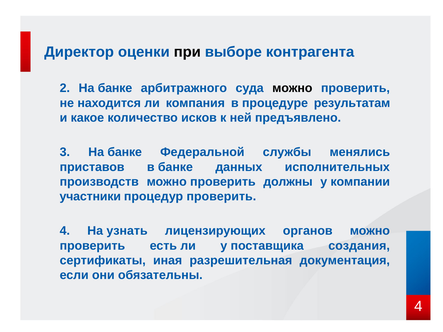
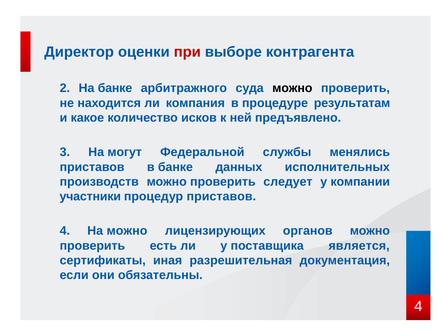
при colour: black -> red (187, 52)
3 На банке: банке -> могут (125, 152)
должны: должны -> следует (288, 182)
процедур проверить: проверить -> приставов (221, 197)
На узнать: узнать -> можно (127, 231)
создания: создания -> является (359, 246)
